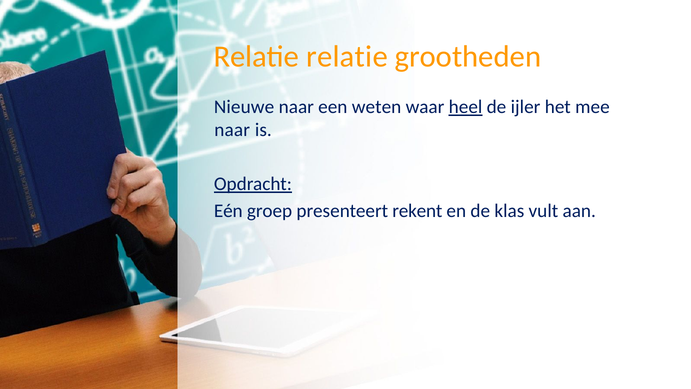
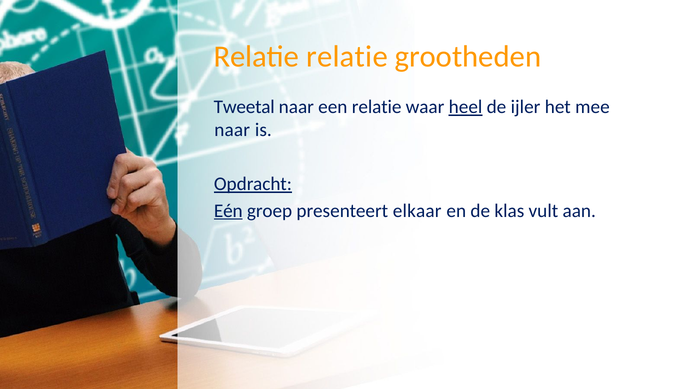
Nieuwe: Nieuwe -> Tweetal (244, 107)
een weten: weten -> relatie (377, 107)
Eén underline: none -> present (228, 211)
rekent: rekent -> elkaar (417, 211)
